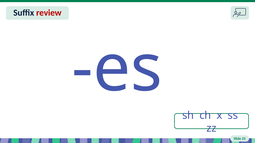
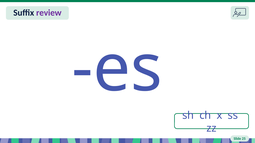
review colour: red -> purple (49, 13)
